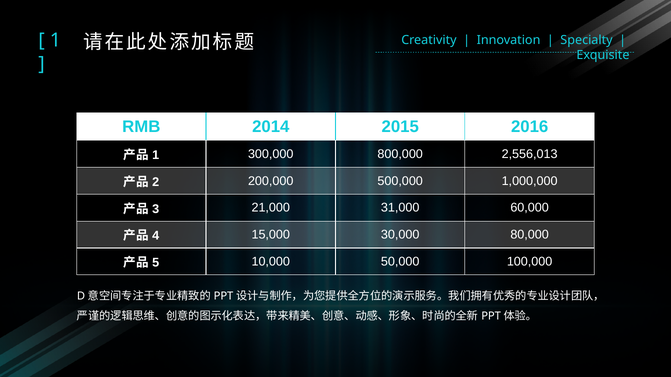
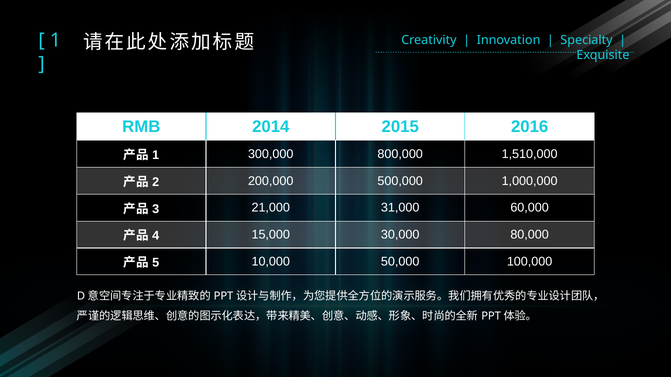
2,556,013: 2,556,013 -> 1,510,000 (530, 154)
